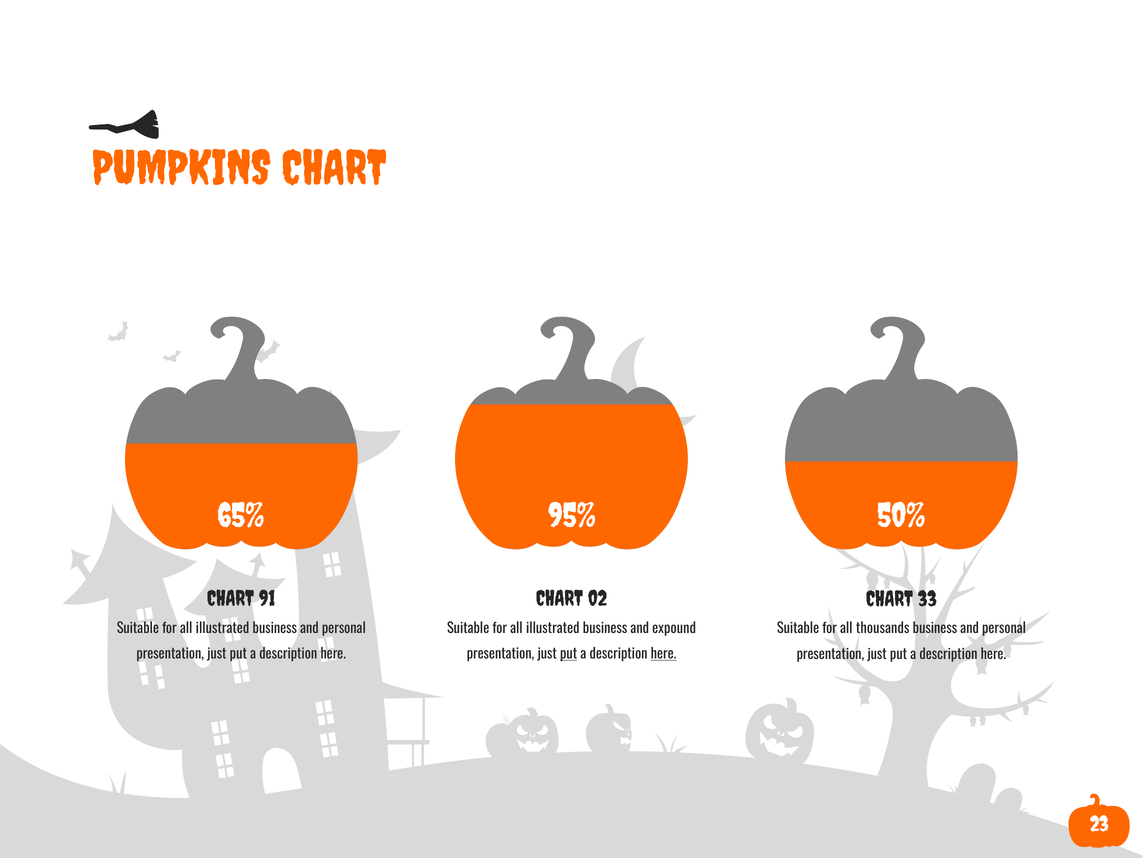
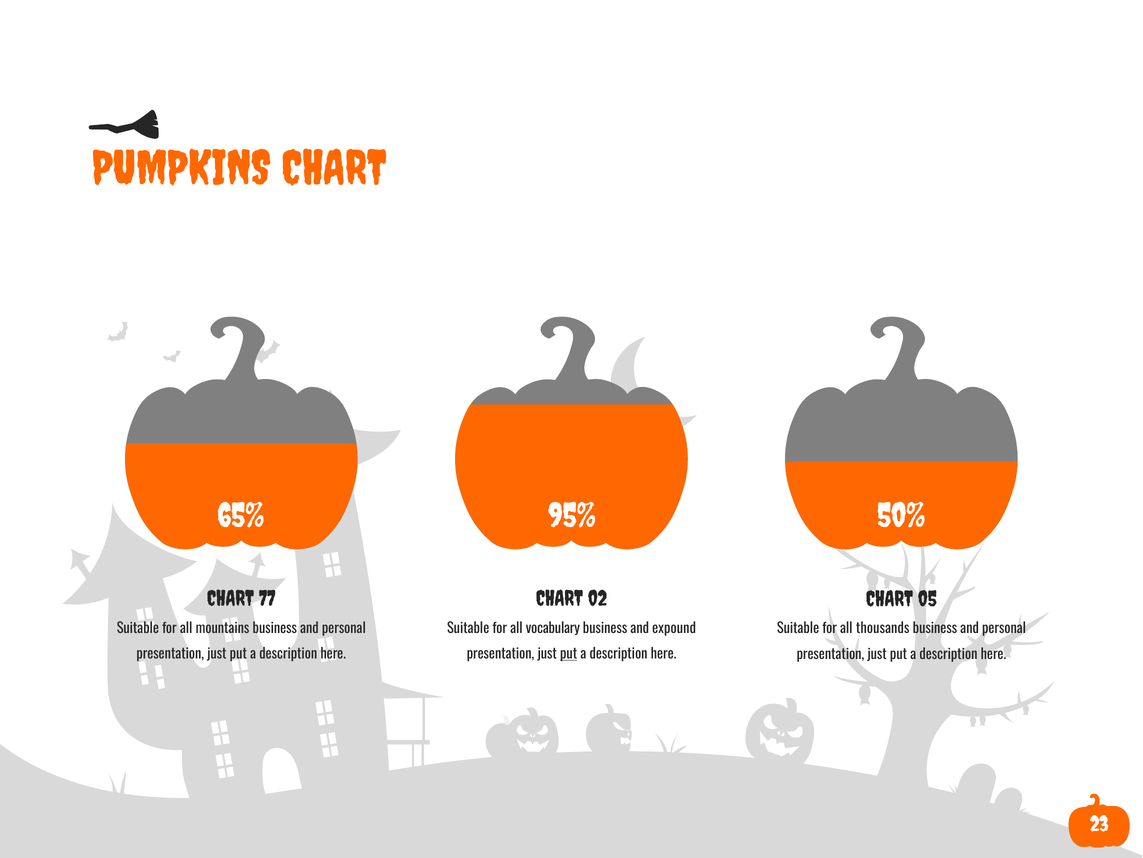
91: 91 -> 77 (267, 598)
33: 33 -> 05 (927, 598)
illustrated: illustrated -> mountains (223, 628)
illustrated: illustrated -> vocabulary (553, 628)
here underline: present -> none (664, 654)
